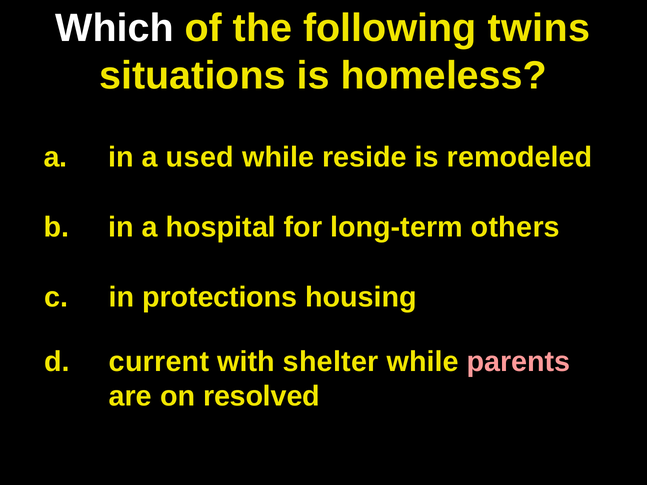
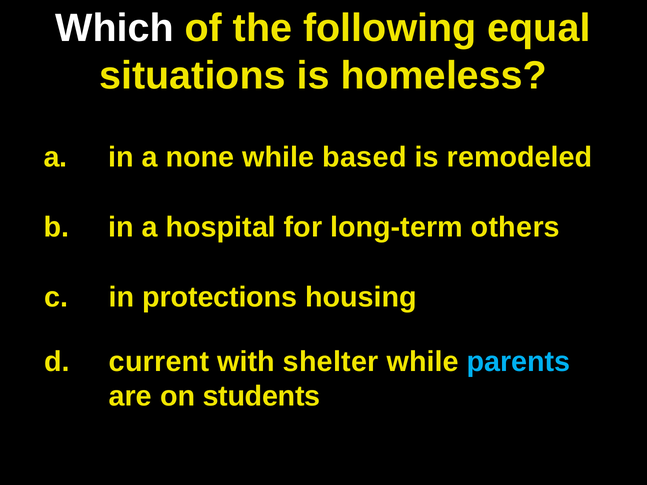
twins: twins -> equal (539, 28)
used: used -> none (200, 157)
reside: reside -> based (364, 157)
parents colour: pink -> light blue (519, 362)
resolved: resolved -> students (262, 397)
